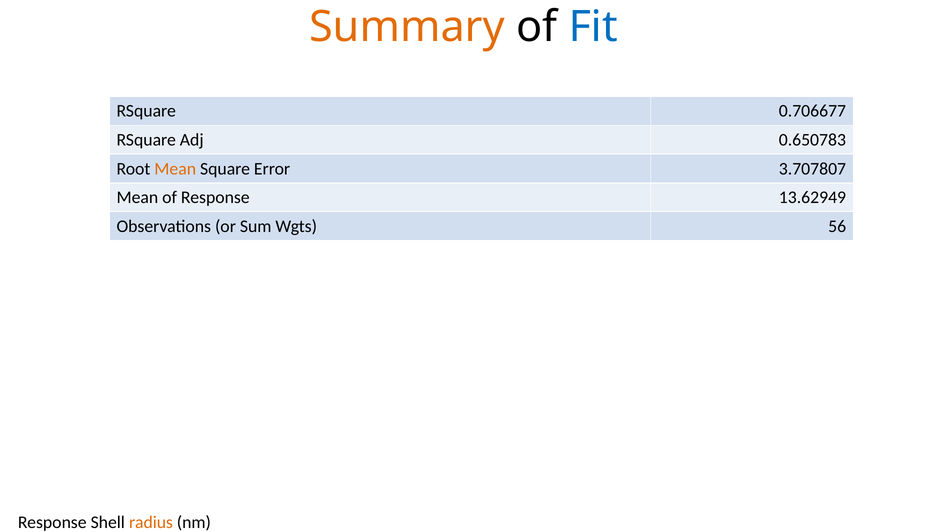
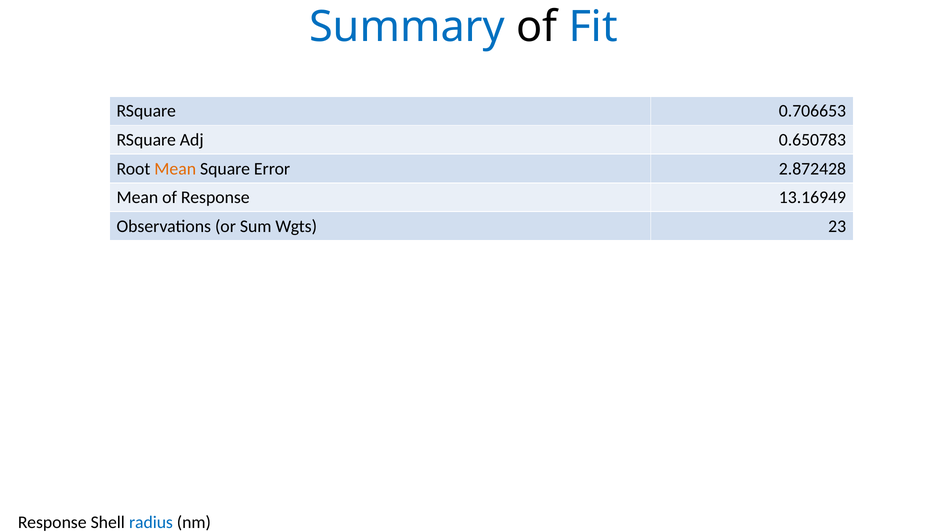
Summary colour: orange -> blue (407, 27)
0.706677: 0.706677 -> 0.706653 (812, 111)
3.707807: 3.707807 -> 2.872428 (812, 169)
13.62949: 13.62949 -> 13.16949 (812, 197)
56: 56 -> 23 (837, 226)
radius colour: orange -> blue (151, 522)
